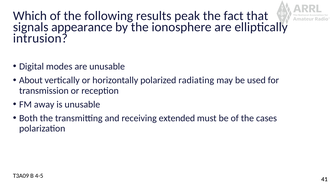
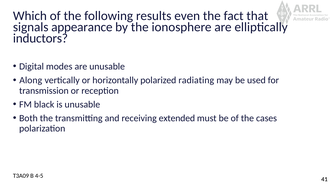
peak: peak -> even (187, 16)
intrusion: intrusion -> inductors (40, 38)
About: About -> Along (31, 81)
away: away -> black (44, 105)
